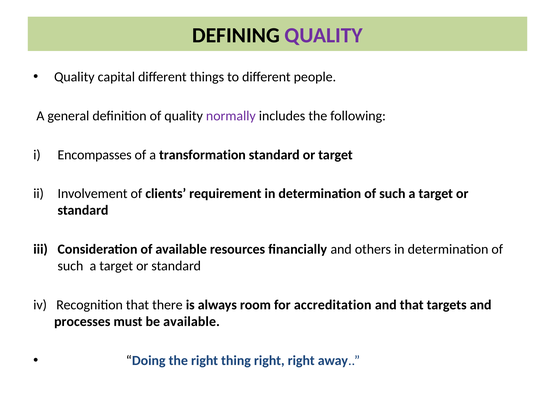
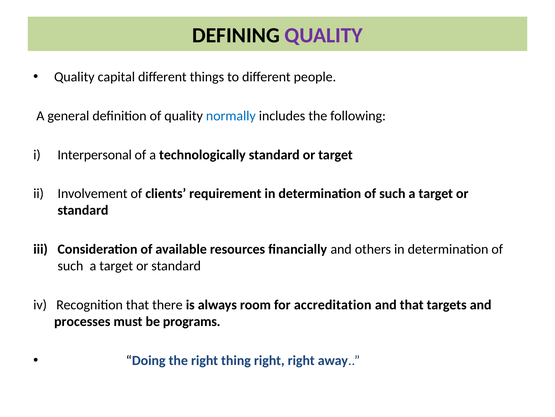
normally colour: purple -> blue (231, 116)
Encompasses: Encompasses -> Interpersonal (95, 155)
transformation: transformation -> technologically (202, 155)
be available: available -> programs (192, 321)
